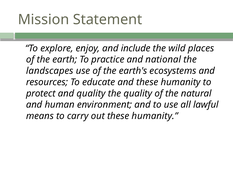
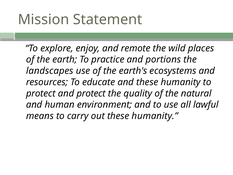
include: include -> remote (136, 48)
national: national -> portions (163, 59)
and quality: quality -> protect (91, 93)
